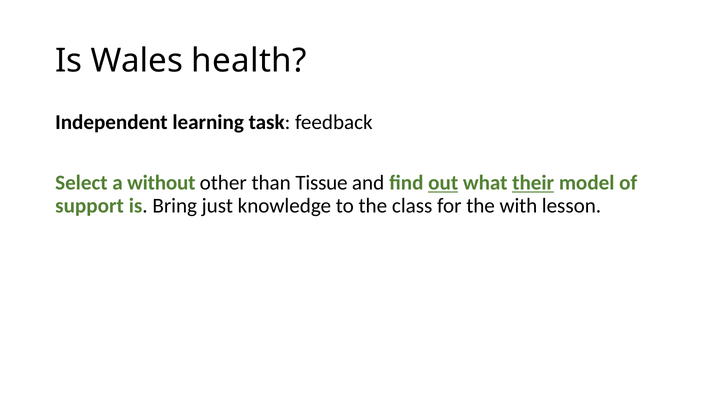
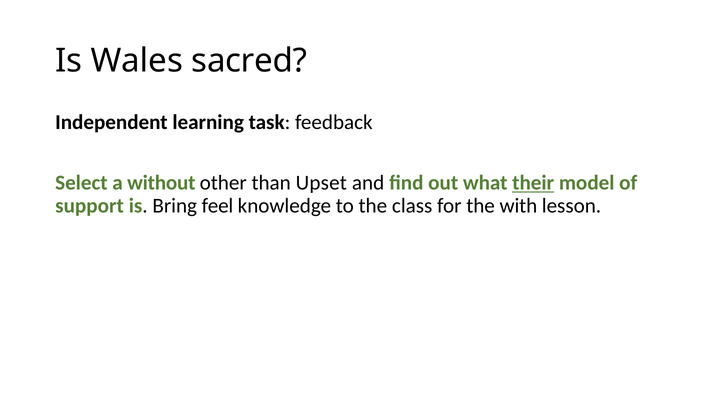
health: health -> sacred (249, 61)
Tissue: Tissue -> Upset (321, 183)
out underline: present -> none (443, 183)
just: just -> feel (217, 206)
